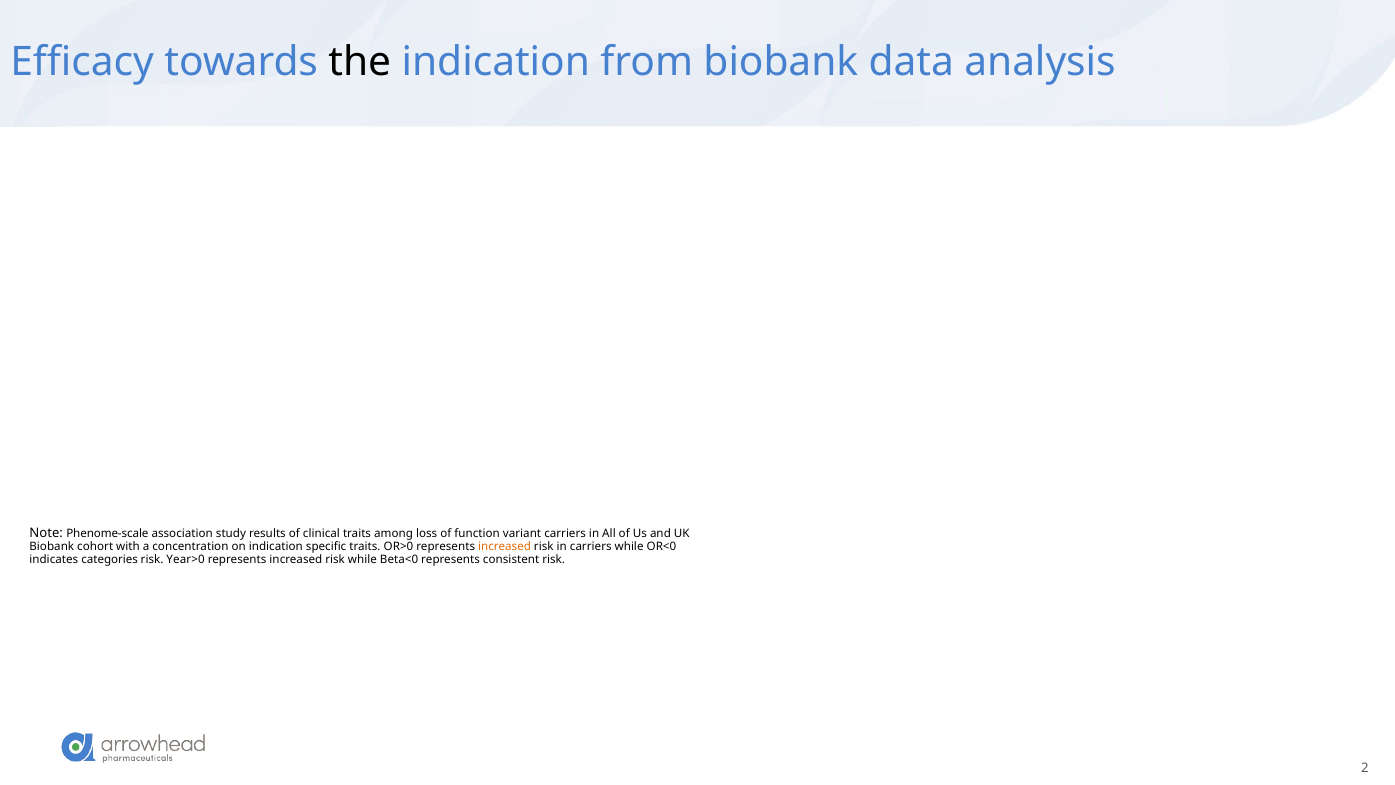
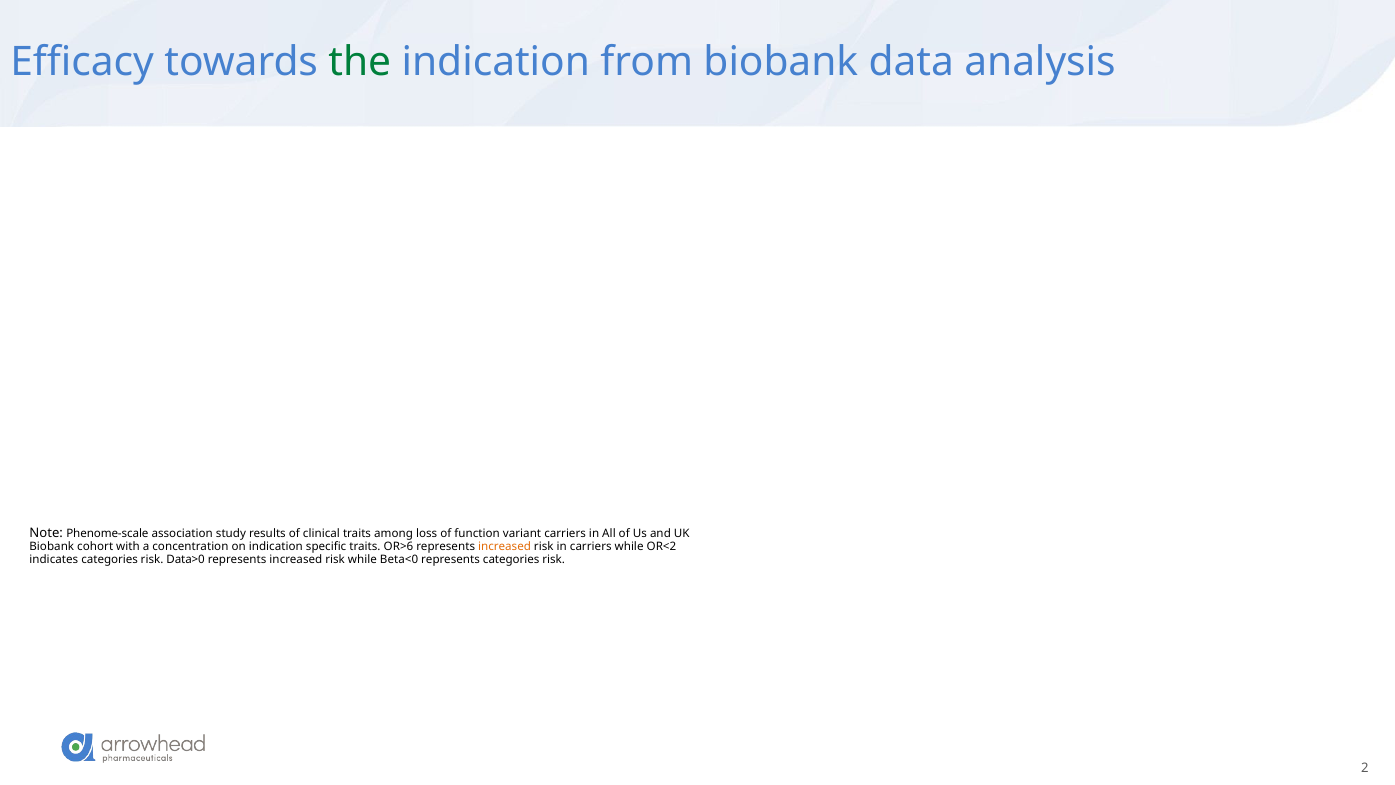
the colour: black -> green (360, 62)
OR>0: OR>0 -> OR>6 (399, 547)
OR<0: OR<0 -> OR<2 (661, 547)
Year>0: Year>0 -> Data>0 (186, 559)
represents consistent: consistent -> categories (511, 559)
